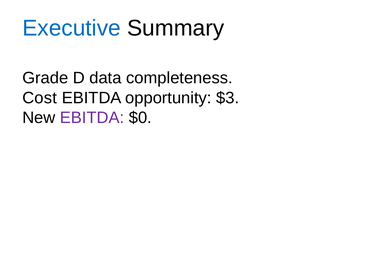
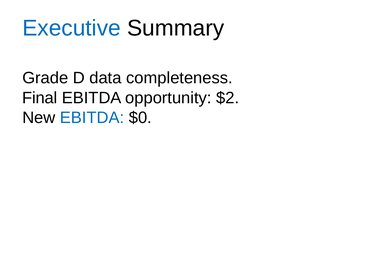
Cost: Cost -> Final (40, 98)
$3: $3 -> $2 (228, 98)
EBITDA colour: purple -> blue (92, 118)
